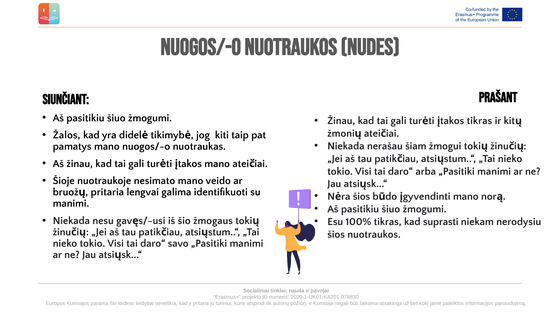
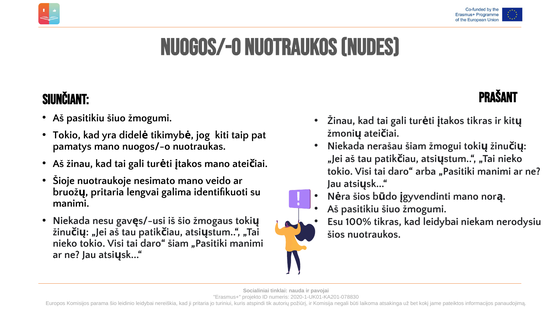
Žalos: Žalos -> Tokio (67, 135)
kad suprasti: suprasti -> leidybai (441, 222)
daro“ savo: savo -> šiam (178, 243)
